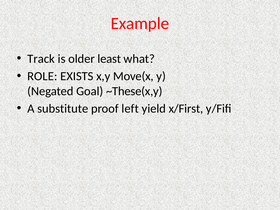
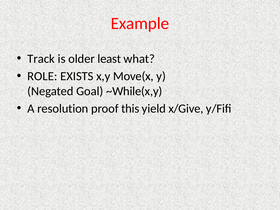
~These(x,y: ~These(x,y -> ~While(x,y (134, 91)
substitute: substitute -> resolution (63, 109)
left: left -> this (130, 109)
x/First: x/First -> x/Give (186, 109)
